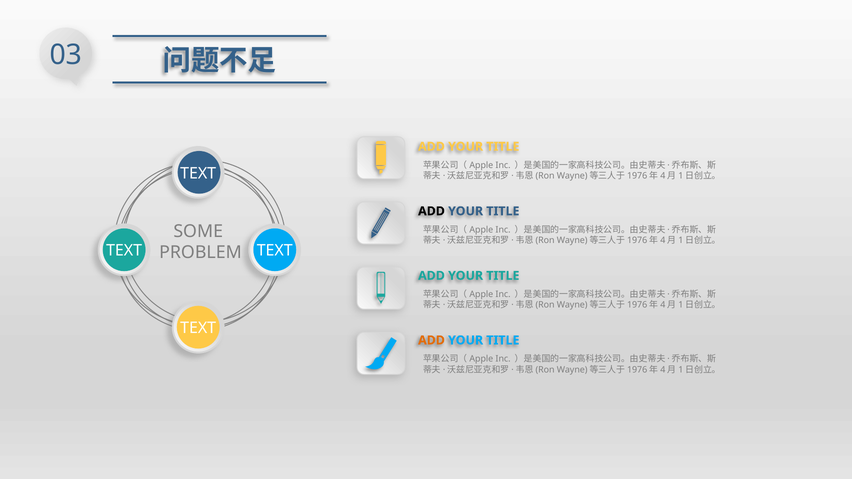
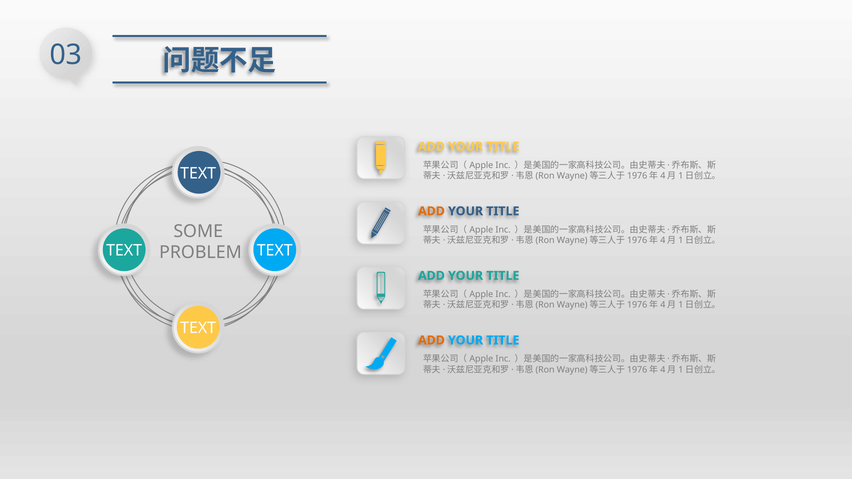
ADD colour: black -> orange (432, 211)
